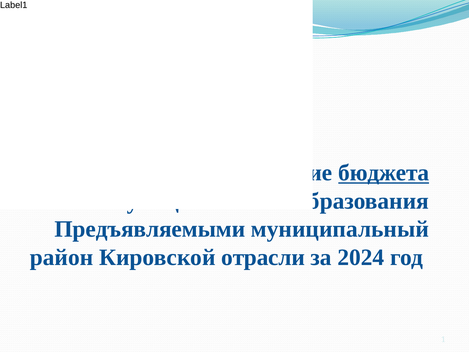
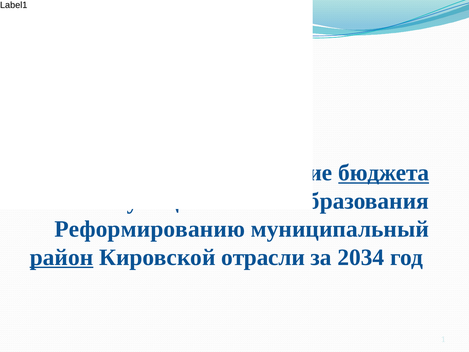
Предъявляемыми: Предъявляемыми -> Реформированию (150, 229)
район underline: none -> present (62, 257)
2024: 2024 -> 2034 (361, 257)
